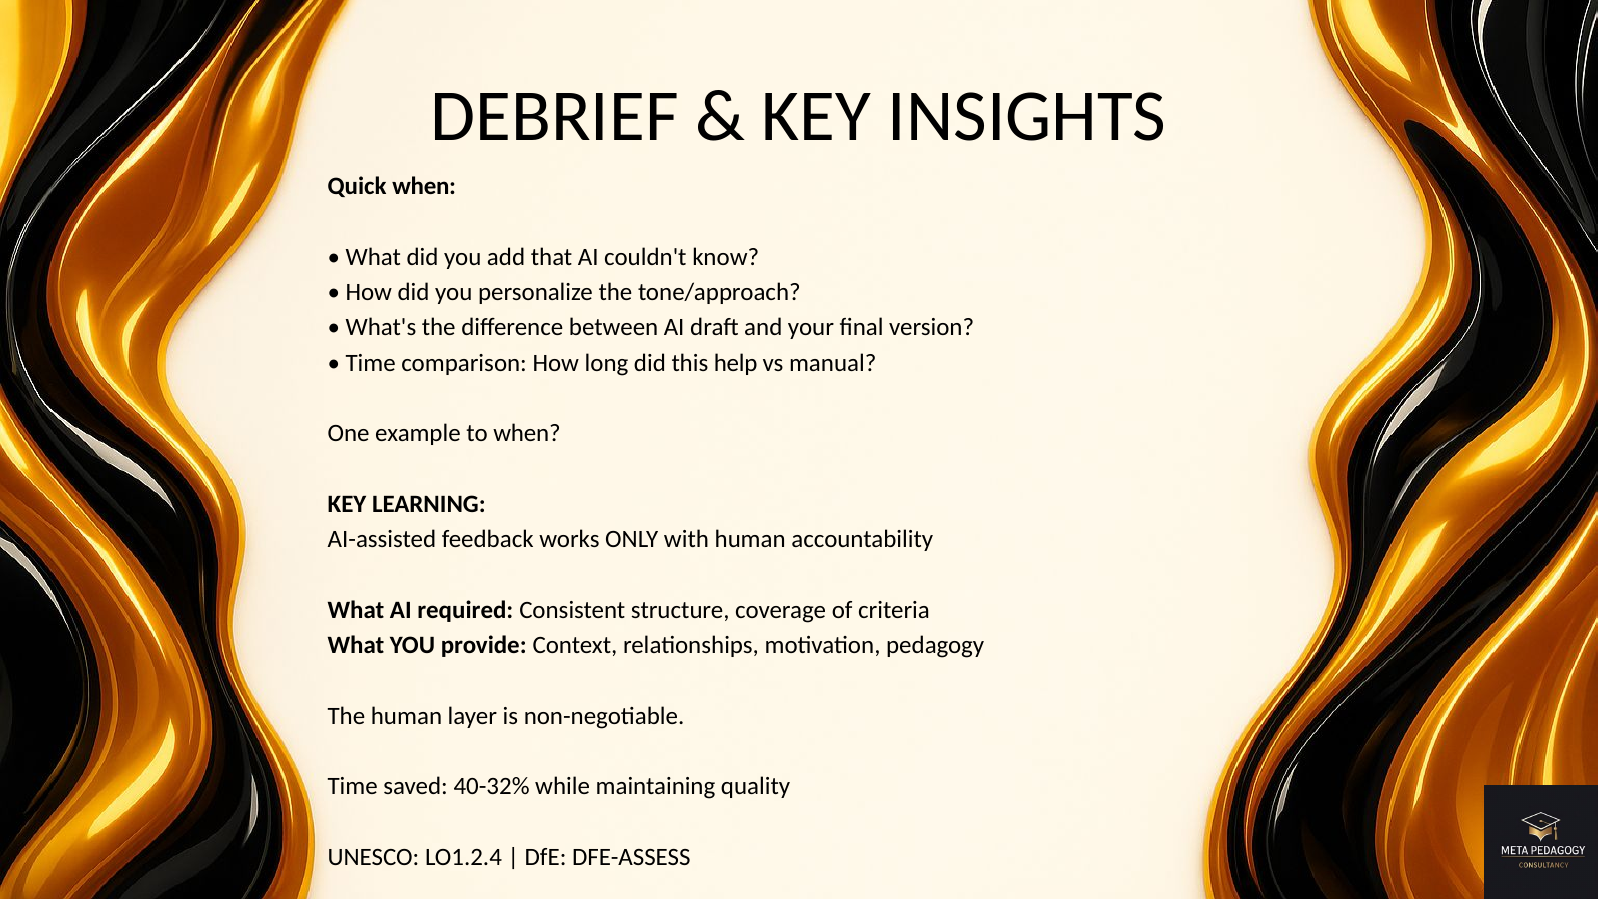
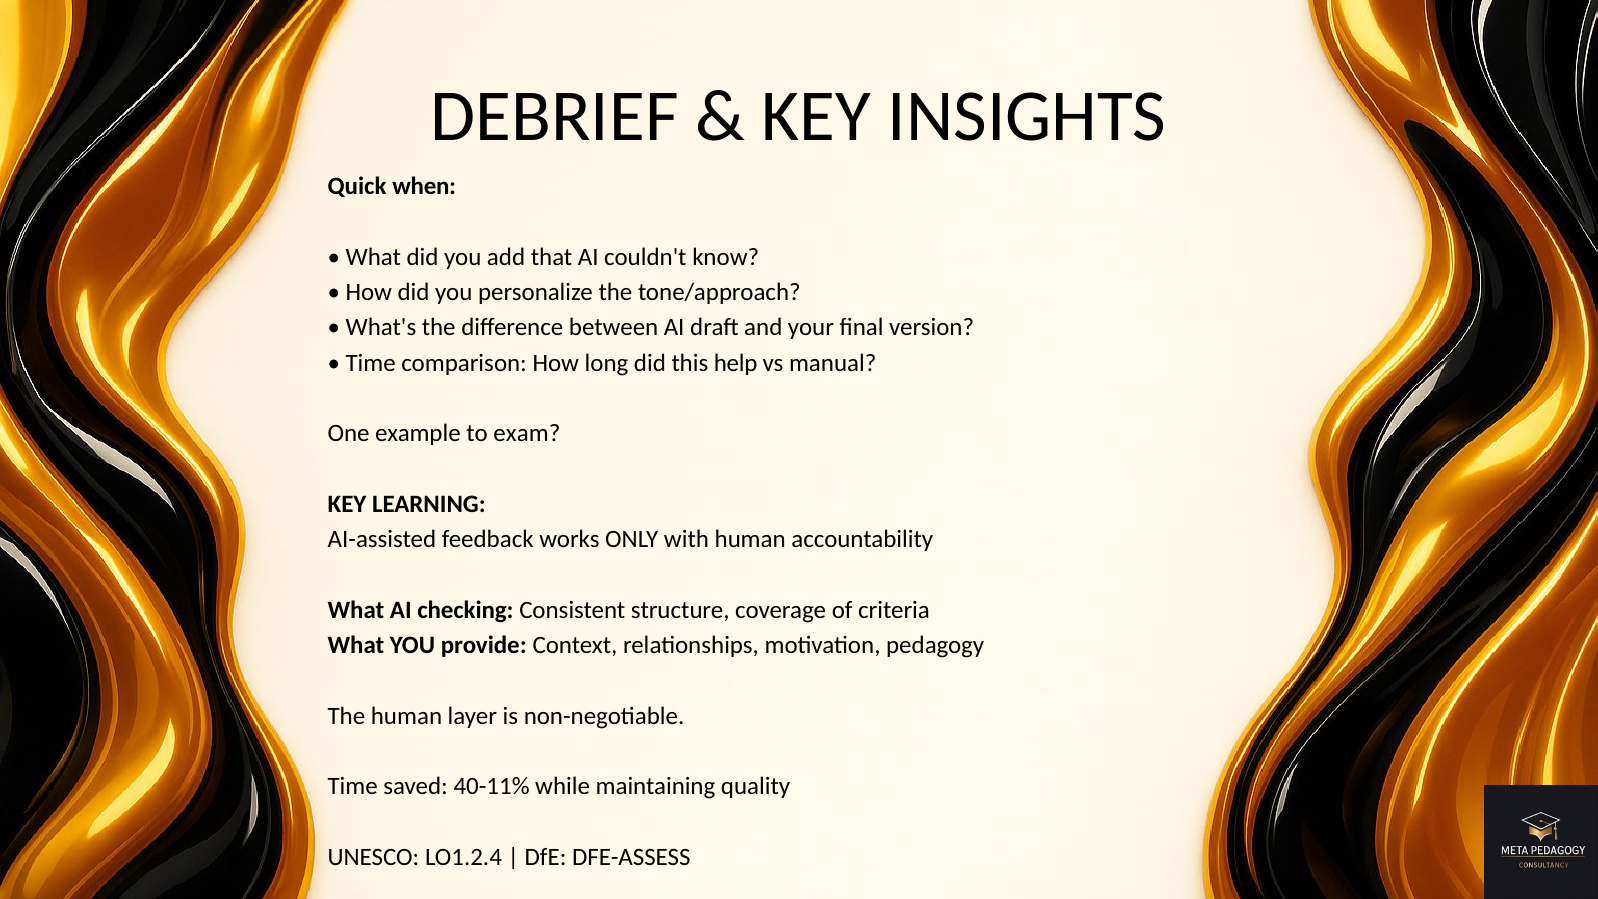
to when: when -> exam (527, 433)
required: required -> checking (465, 610)
40-32%: 40-32% -> 40-11% (492, 786)
